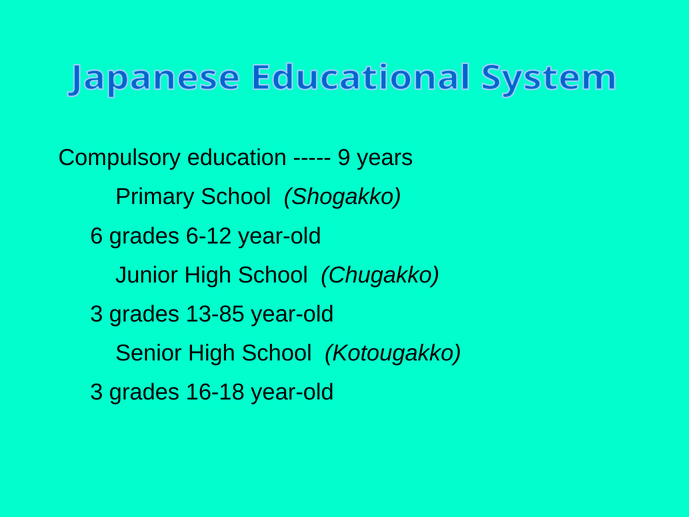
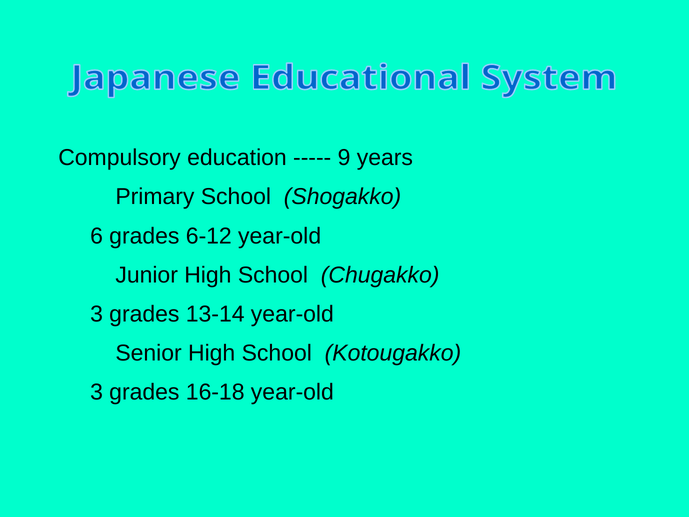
13-85: 13-85 -> 13-14 (215, 314)
